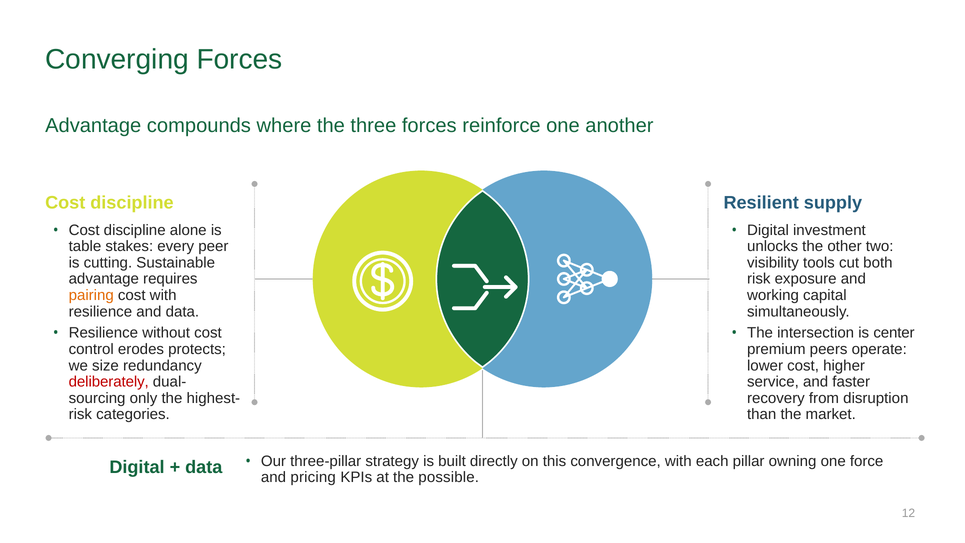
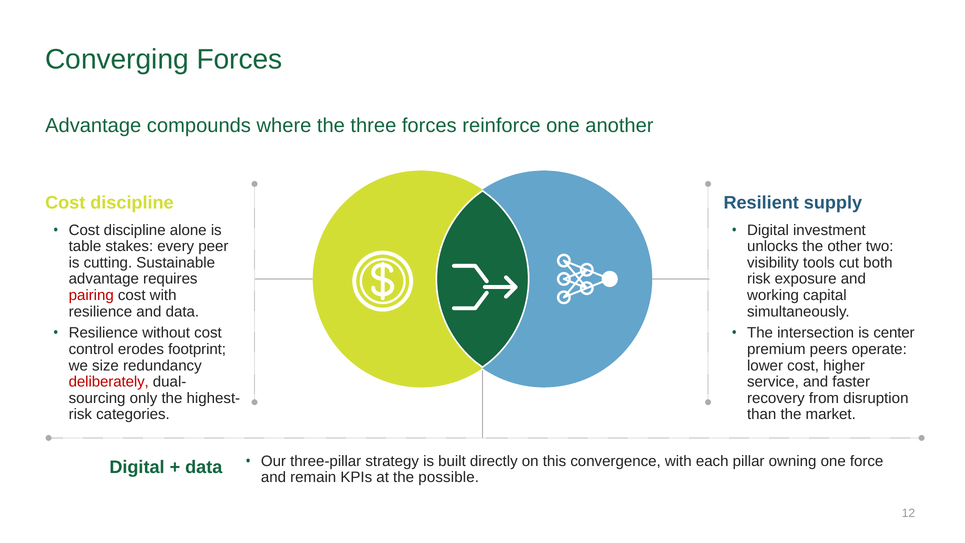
pairing colour: orange -> red (91, 295)
protects: protects -> footprint (197, 349)
pricing: pricing -> remain (313, 477)
